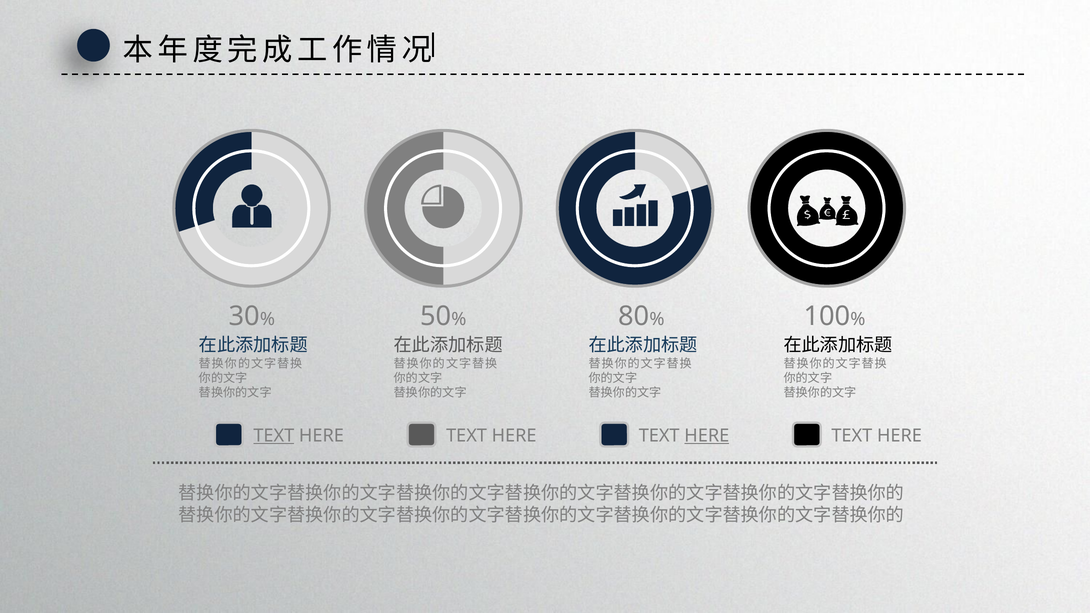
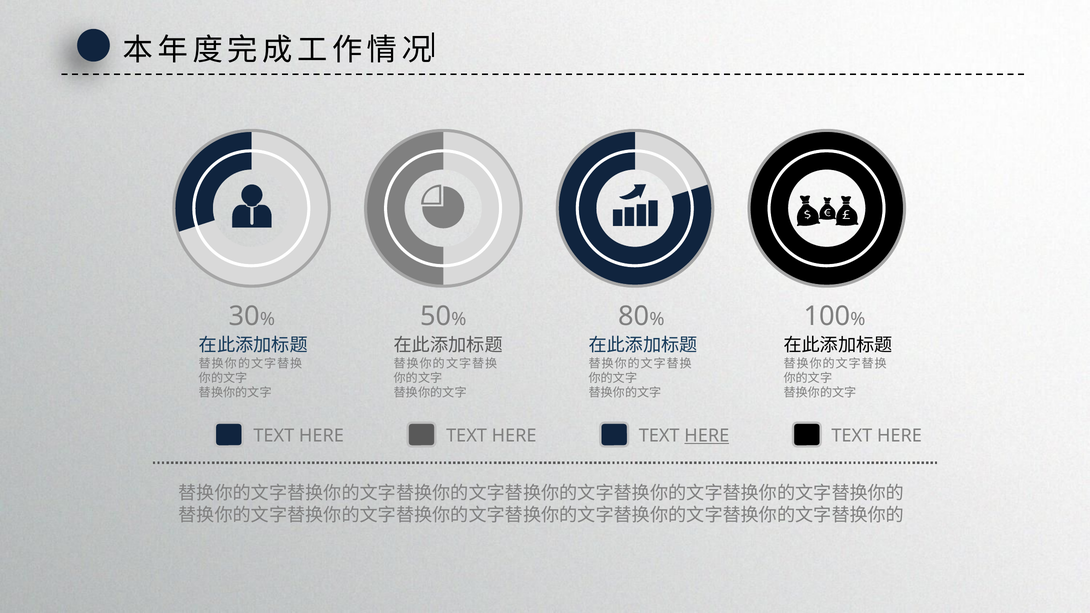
TEXT underline: present -> none (274, 436)
